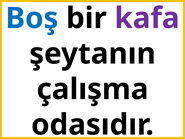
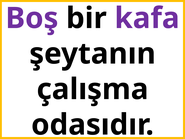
Boş colour: blue -> purple (32, 18)
